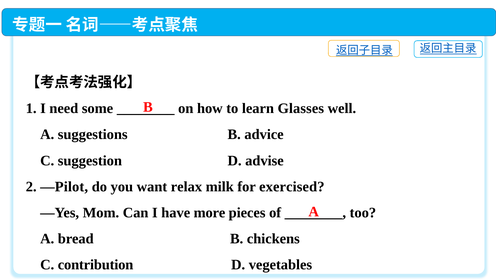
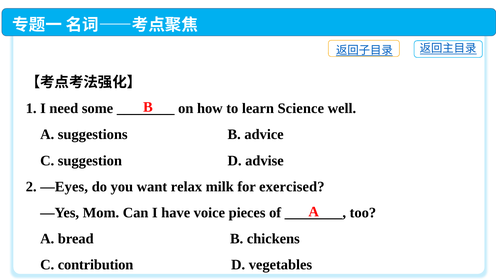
Glasses: Glasses -> Science (301, 108)
—Pilot: —Pilot -> —Eyes (64, 187)
more: more -> voice (209, 213)
